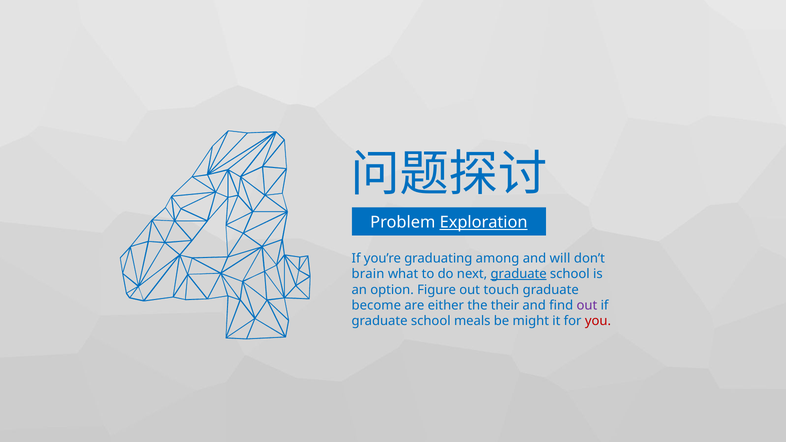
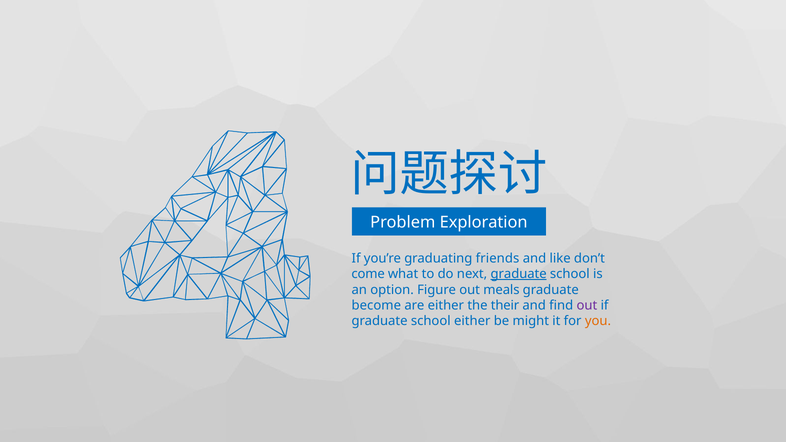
Exploration underline: present -> none (484, 223)
among: among -> friends (498, 258)
will: will -> like (560, 258)
brain: brain -> come (368, 274)
touch: touch -> meals (501, 290)
school meals: meals -> either (472, 321)
you colour: red -> orange (598, 321)
